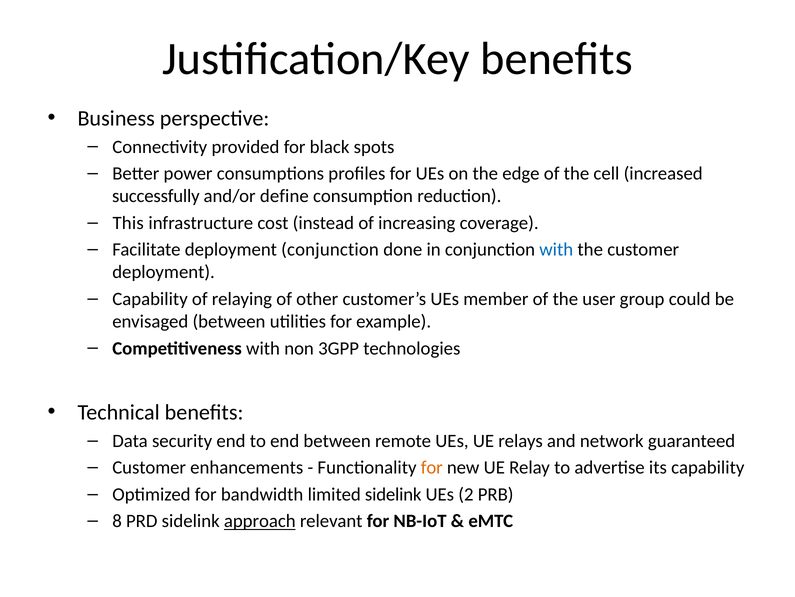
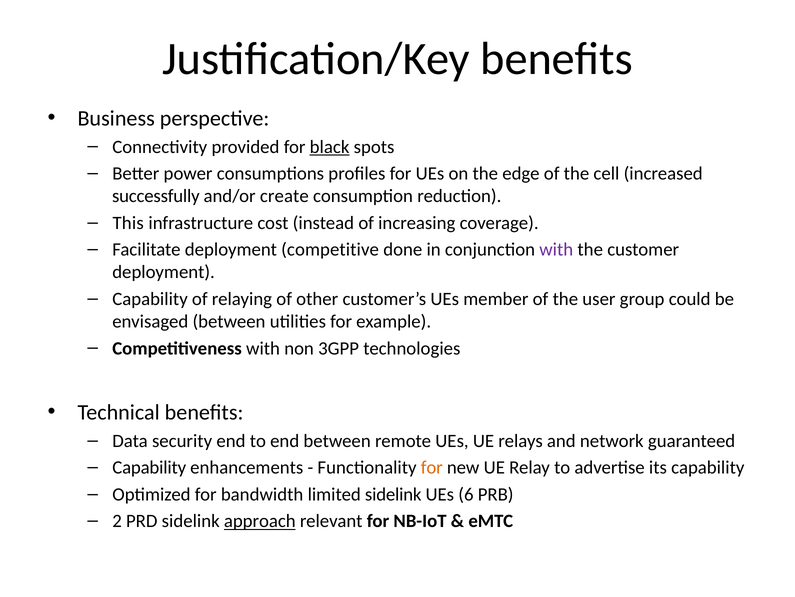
black underline: none -> present (330, 147)
define: define -> create (284, 196)
deployment conjunction: conjunction -> competitive (330, 249)
with colour: blue -> purple (556, 249)
Customer: Customer -> Capability (149, 467)
2: 2 -> 6 (466, 494)
8: 8 -> 2 (117, 521)
